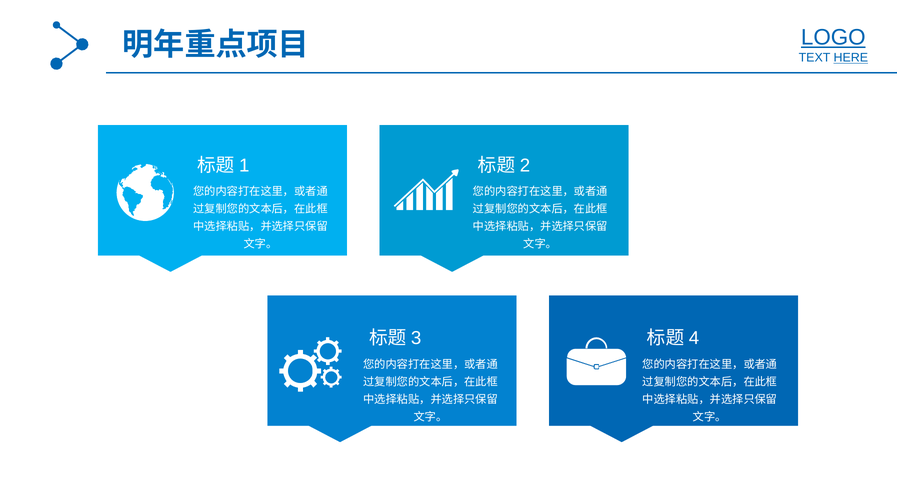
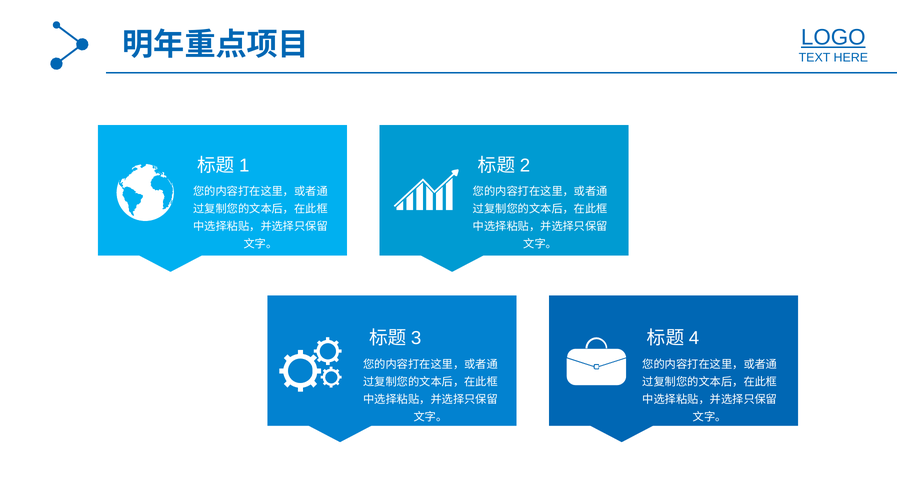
HERE underline: present -> none (851, 58)
